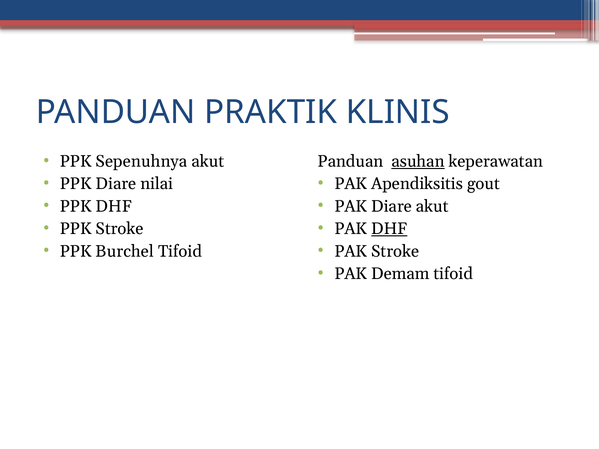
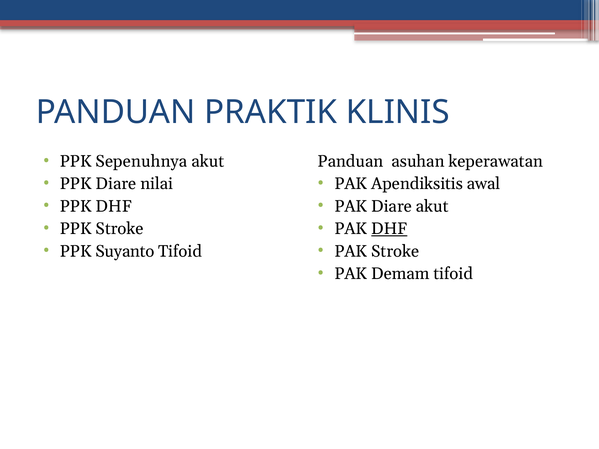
asuhan underline: present -> none (418, 161)
gout: gout -> awal (484, 184)
Burchel: Burchel -> Suyanto (125, 251)
